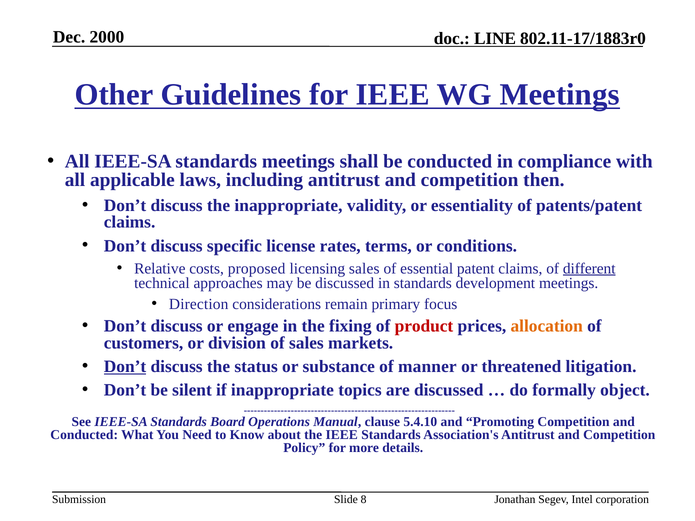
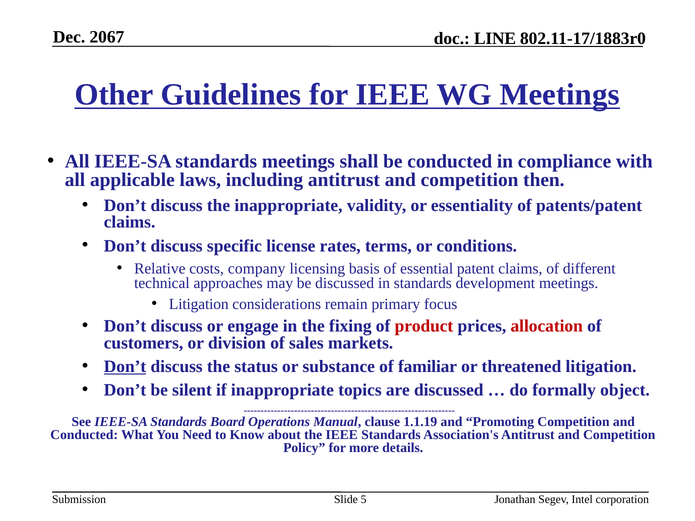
2000: 2000 -> 2067 (107, 37)
proposed: proposed -> company (257, 269)
licensing sales: sales -> basis (364, 269)
different underline: present -> none (589, 269)
Direction: Direction -> Litigation (199, 305)
allocation colour: orange -> red (547, 326)
manner: manner -> familiar (428, 367)
5.4.10: 5.4.10 -> 1.1.19 (420, 422)
8: 8 -> 5 (364, 500)
